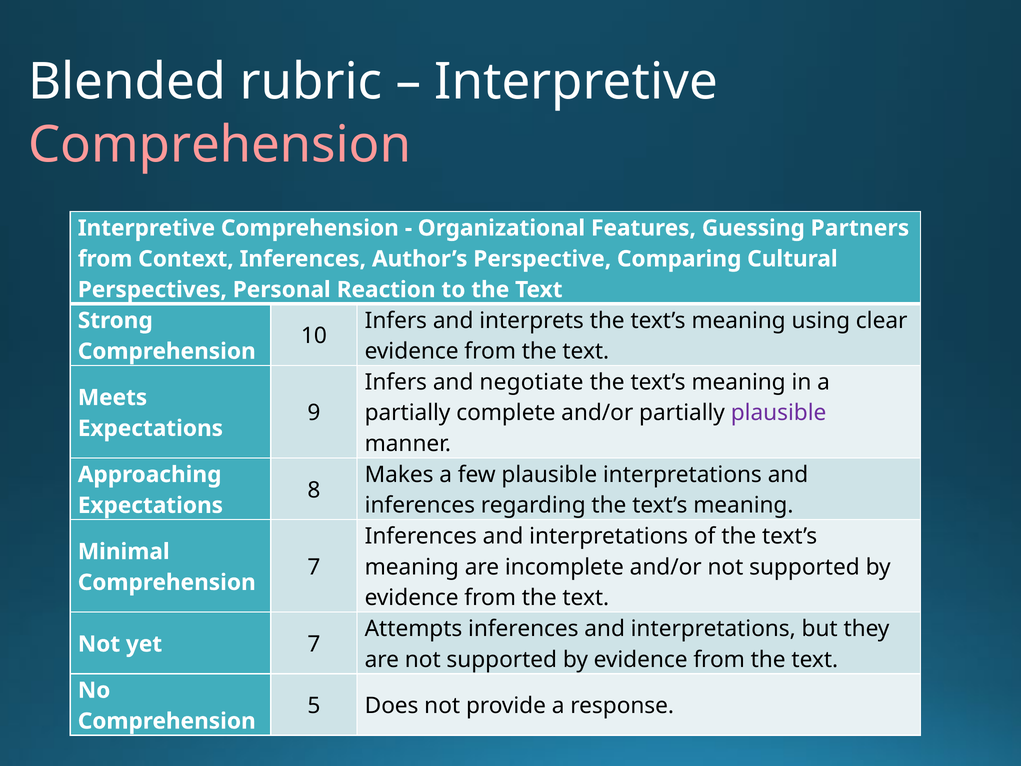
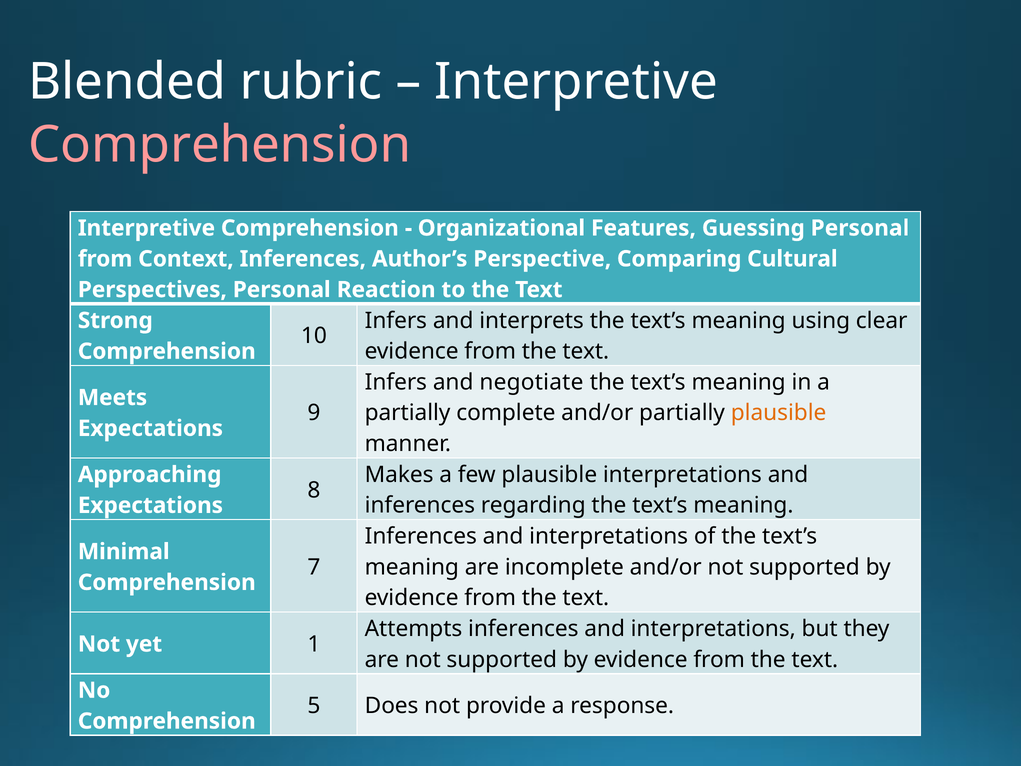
Guessing Partners: Partners -> Personal (860, 228)
plausible colour: purple -> orange (779, 413)
yet 7: 7 -> 1 (314, 644)
